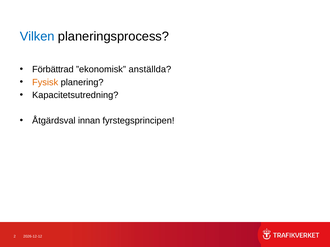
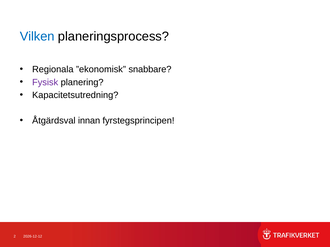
Förbättrad: Förbättrad -> Regionala (53, 70)
anställda: anställda -> snabbare (150, 70)
Fysisk colour: orange -> purple (45, 82)
